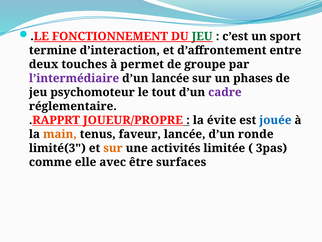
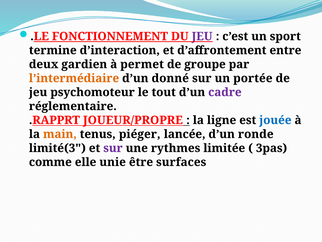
JEU colour: green -> purple (202, 36)
touches: touches -> gardien (84, 64)
l’intermédiaire colour: purple -> orange (74, 78)
d’un lancée: lancée -> donné (170, 78)
phases: phases -> portée (253, 78)
évite: évite -> ligne (222, 120)
faveur: faveur -> piéger (140, 134)
sur colour: orange -> purple (113, 148)
activités: activités -> rythmes (176, 148)
avec: avec -> unie (113, 162)
